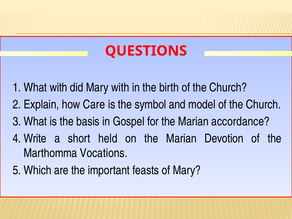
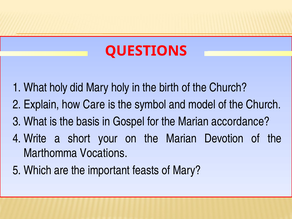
with: with -> holy (59, 87)
Mary with: with -> holy (120, 87)
held: held -> your (108, 139)
